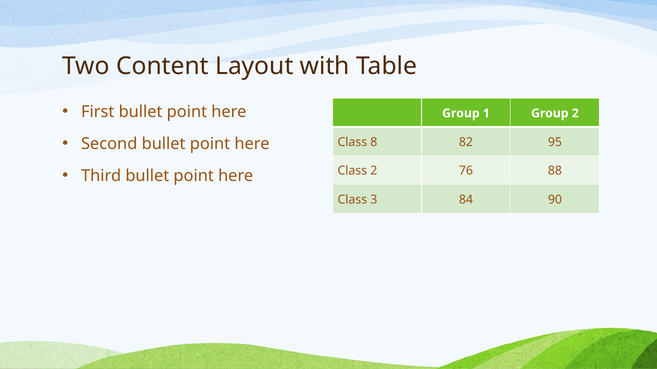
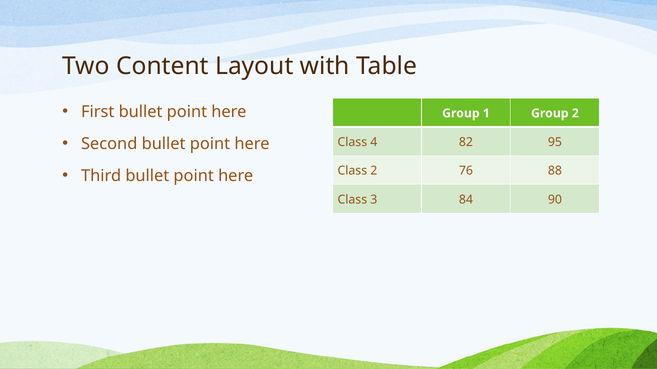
8: 8 -> 4 (374, 142)
